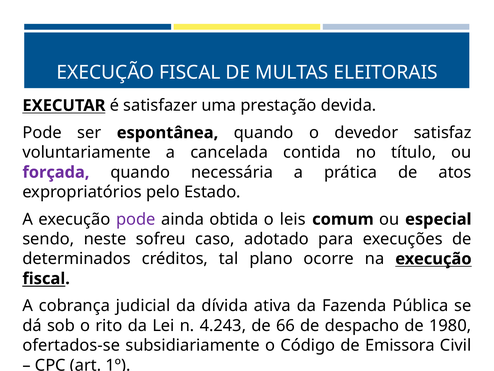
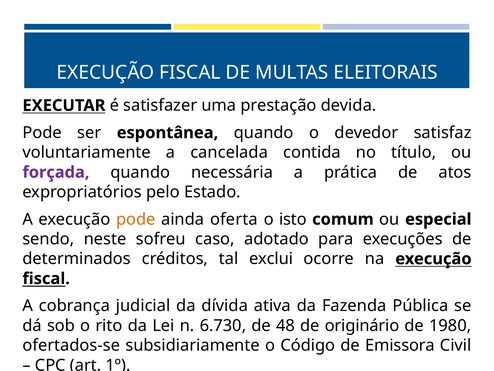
pode colour: purple -> orange (136, 219)
obtida: obtida -> oferta (234, 219)
leis: leis -> isto (293, 219)
plano: plano -> exclui (271, 259)
4.243: 4.243 -> 6.730 (223, 325)
66: 66 -> 48 (285, 325)
despacho: despacho -> originário (362, 325)
